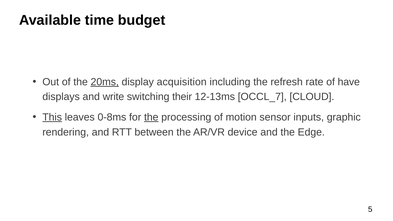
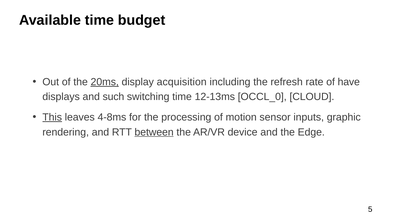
write: write -> such (113, 97)
switching their: their -> time (182, 97)
OCCL_7: OCCL_7 -> OCCL_0 (262, 97)
0-8ms: 0-8ms -> 4-8ms (112, 117)
the underline: present -> none (151, 117)
between underline: none -> present (154, 132)
